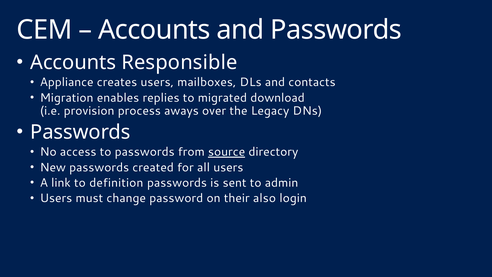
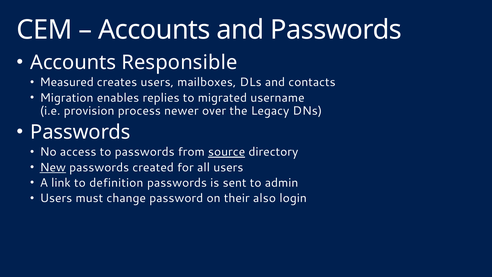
Appliance: Appliance -> Measured (67, 82)
download: download -> username (277, 98)
aways: aways -> newer (181, 111)
New underline: none -> present (53, 167)
